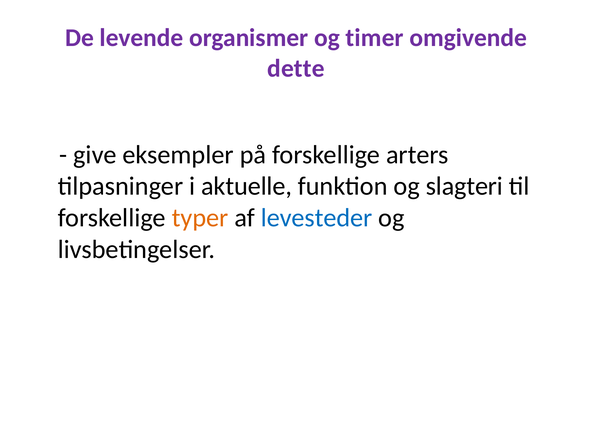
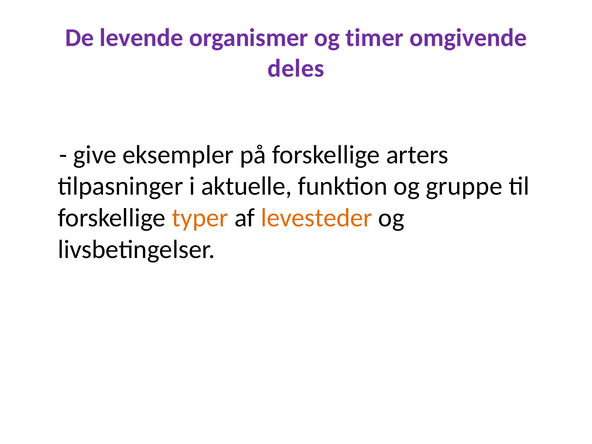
dette: dette -> deles (296, 68)
slagteri: slagteri -> gruppe (464, 186)
levesteder colour: blue -> orange (317, 218)
